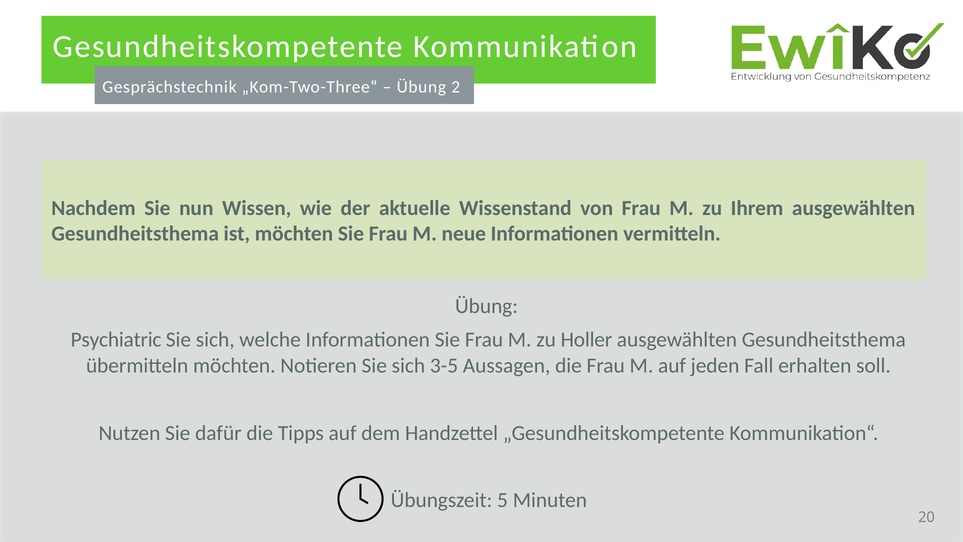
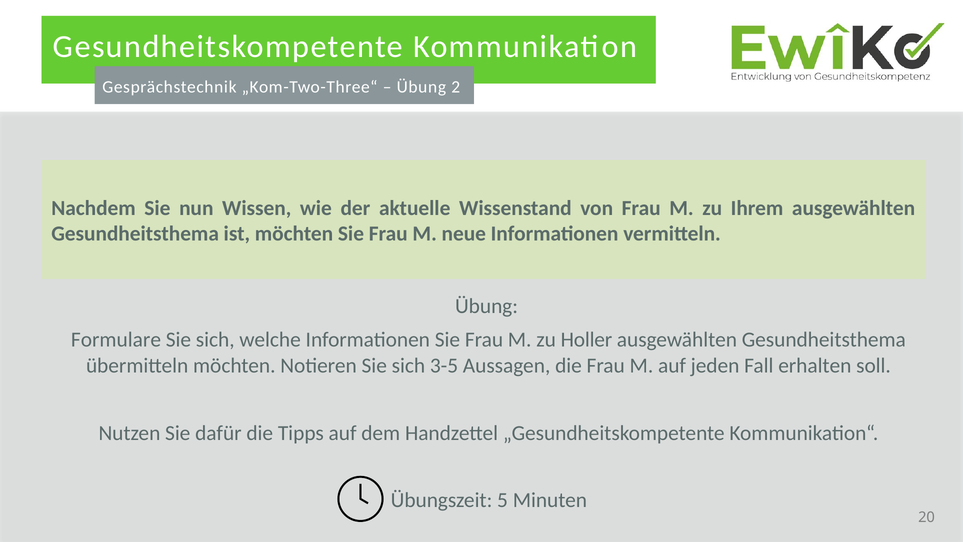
Psychiatric: Psychiatric -> Formulare (116, 340)
